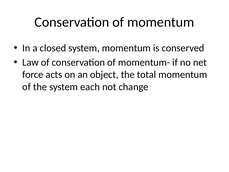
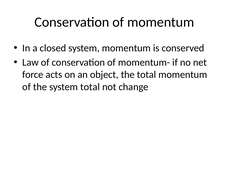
system each: each -> total (90, 87)
